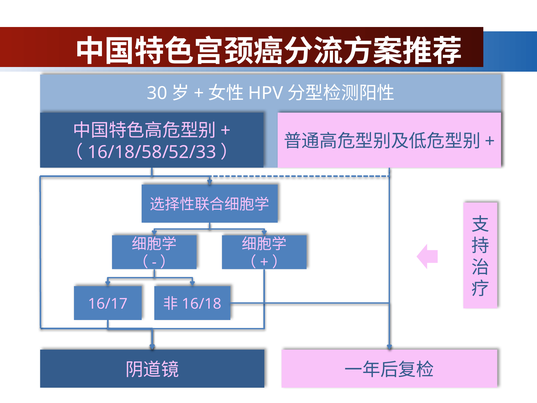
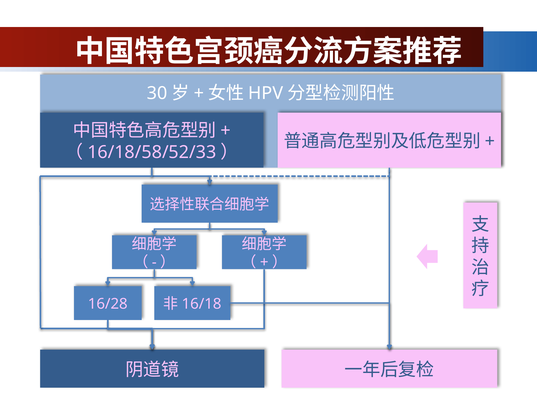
16/17: 16/17 -> 16/28 (108, 304)
